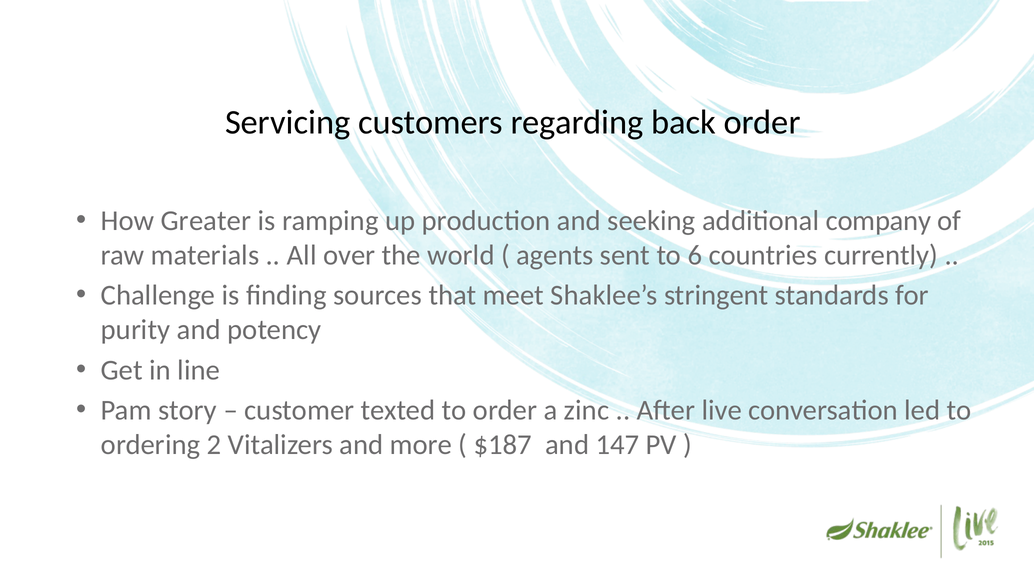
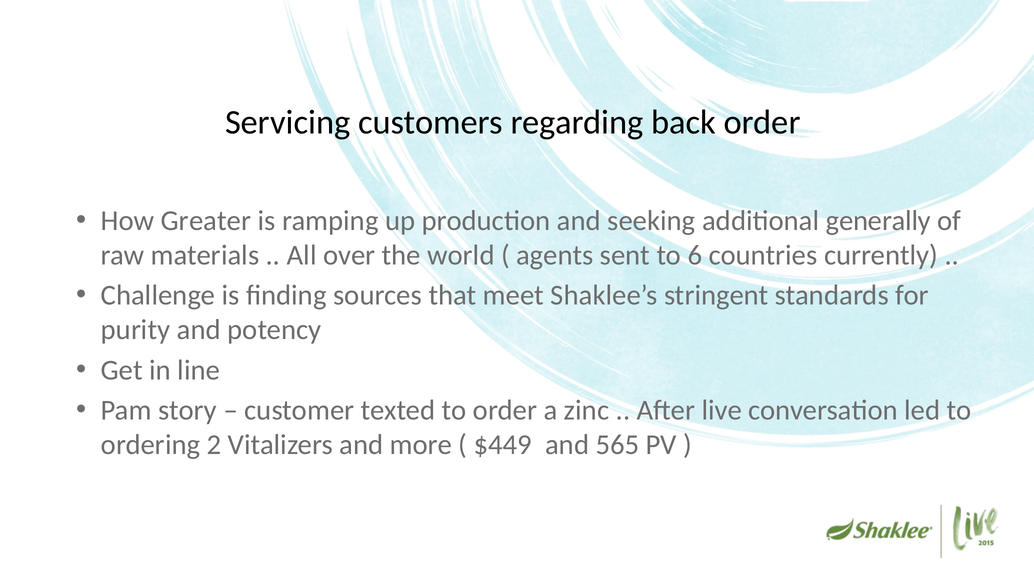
company: company -> generally (878, 221)
$187: $187 -> $449 (503, 445)
147: 147 -> 565 (617, 445)
